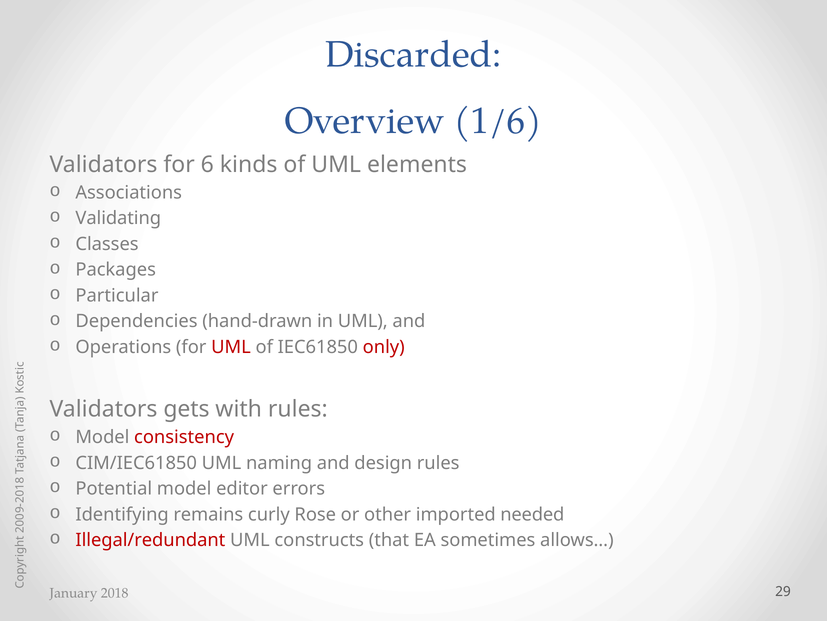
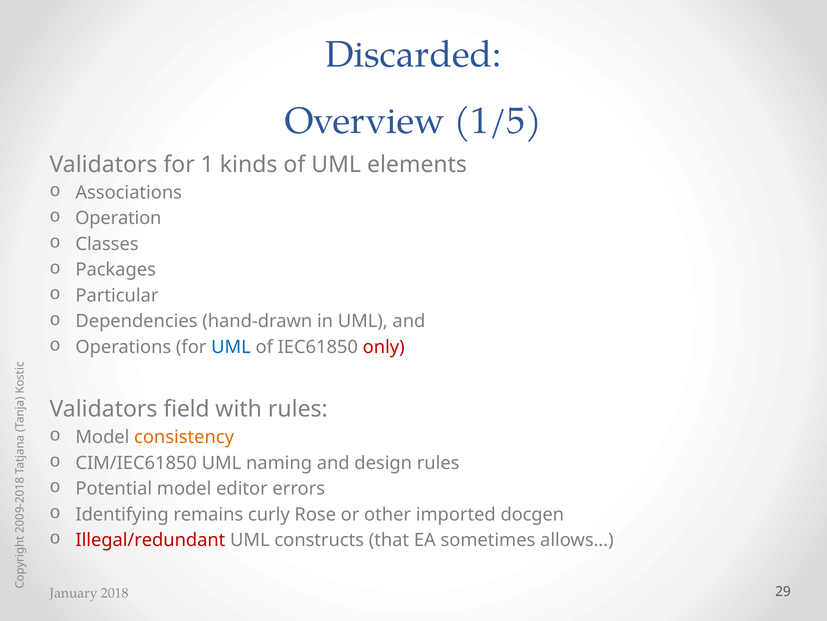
1/6: 1/6 -> 1/5 (498, 121)
for 6: 6 -> 1 (207, 164)
Validating: Validating -> Operation (118, 218)
UML colour: red -> blue (231, 347)
gets: gets -> field (187, 409)
consistency colour: red -> orange (184, 437)
needed: needed -> docgen (532, 514)
